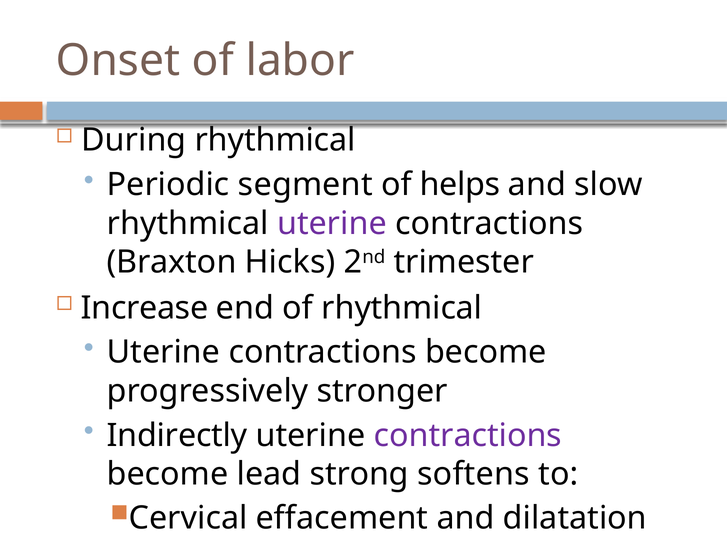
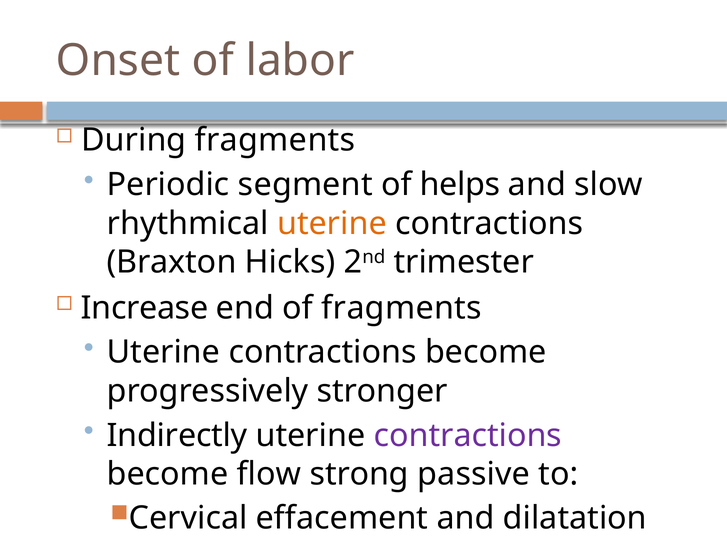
During rhythmical: rhythmical -> fragments (275, 140)
uterine colour: purple -> orange (332, 223)
of rhythmical: rhythmical -> fragments (402, 308)
lead: lead -> flow (269, 474)
softens: softens -> passive (474, 474)
